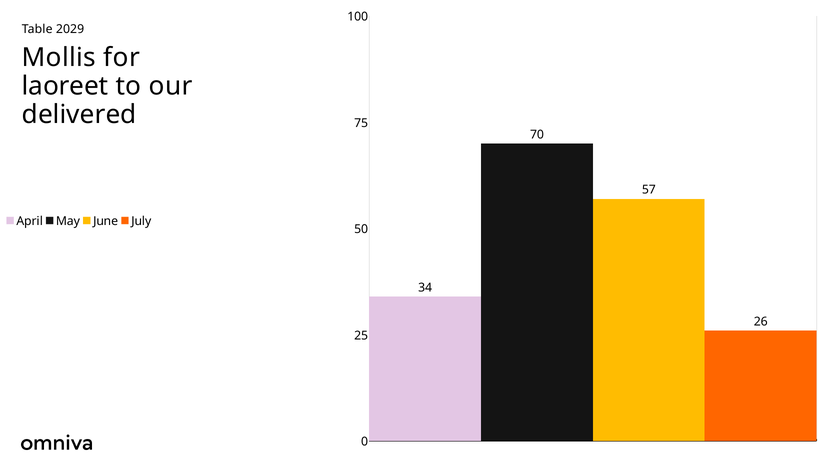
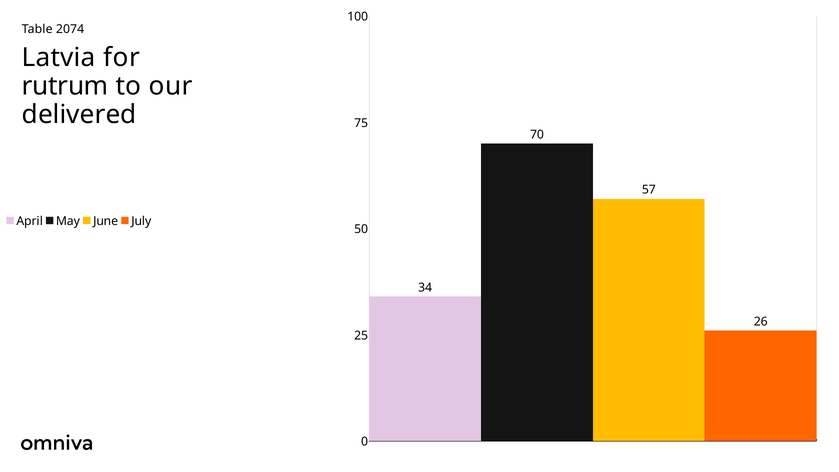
2029: 2029 -> 2074 (70, 29)
Mollis: Mollis -> Latvia (59, 58)
laoreet: laoreet -> rutrum (65, 86)
